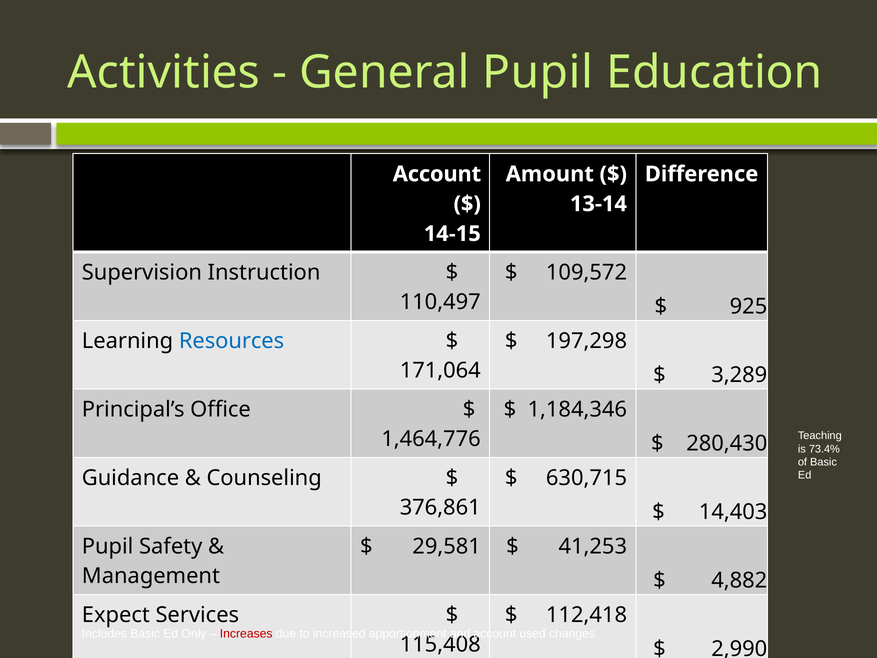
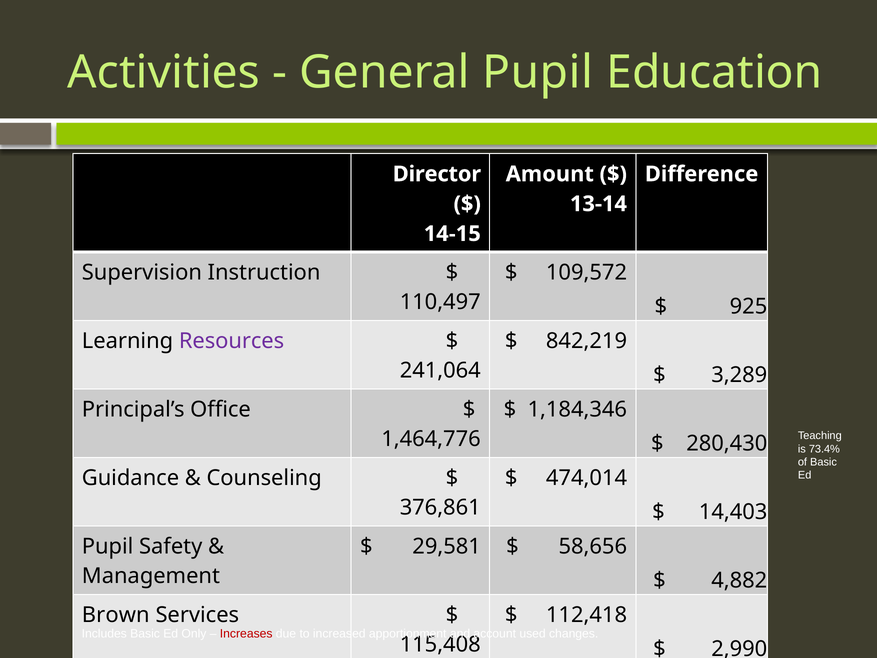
Account: Account -> Director (437, 174)
Resources colour: blue -> purple (232, 341)
197,298: 197,298 -> 842,219 (586, 341)
171,064: 171,064 -> 241,064 (440, 371)
630,715: 630,715 -> 474,014 (586, 478)
41,253: 41,253 -> 58,656 (593, 546)
Expect: Expect -> Brown (116, 615)
